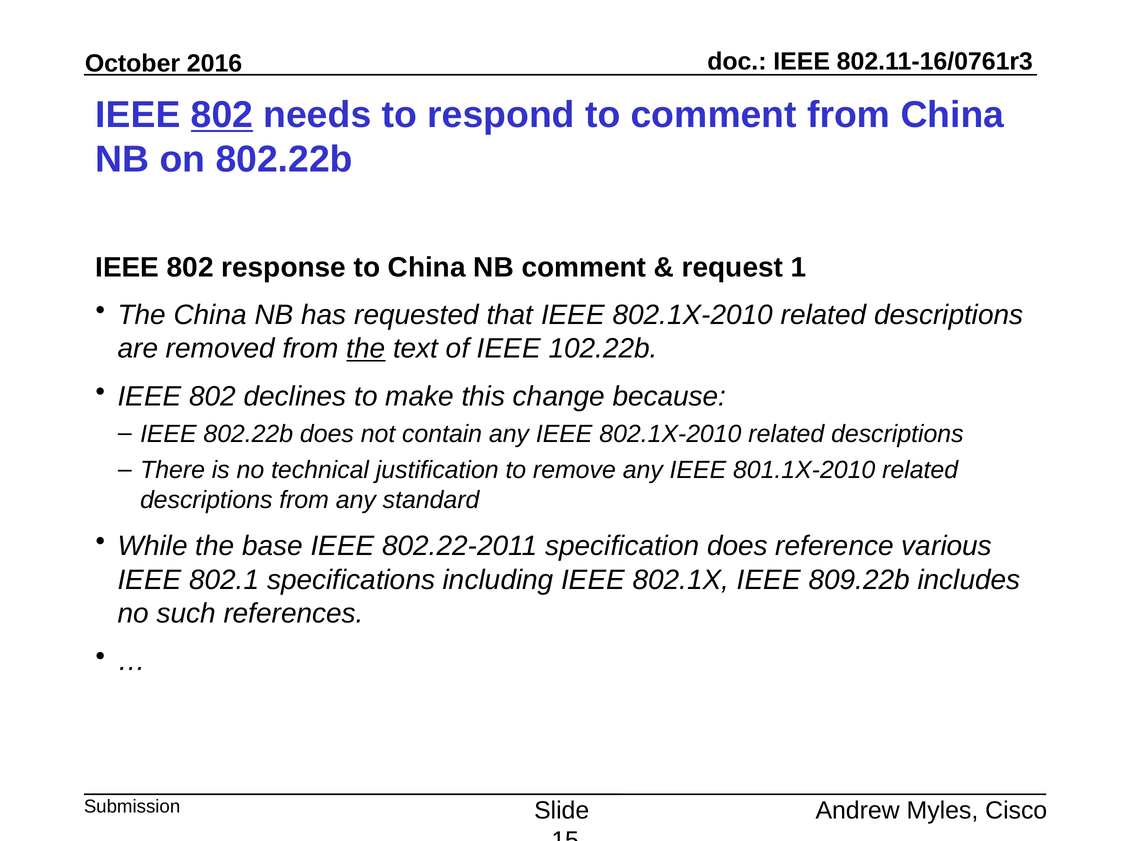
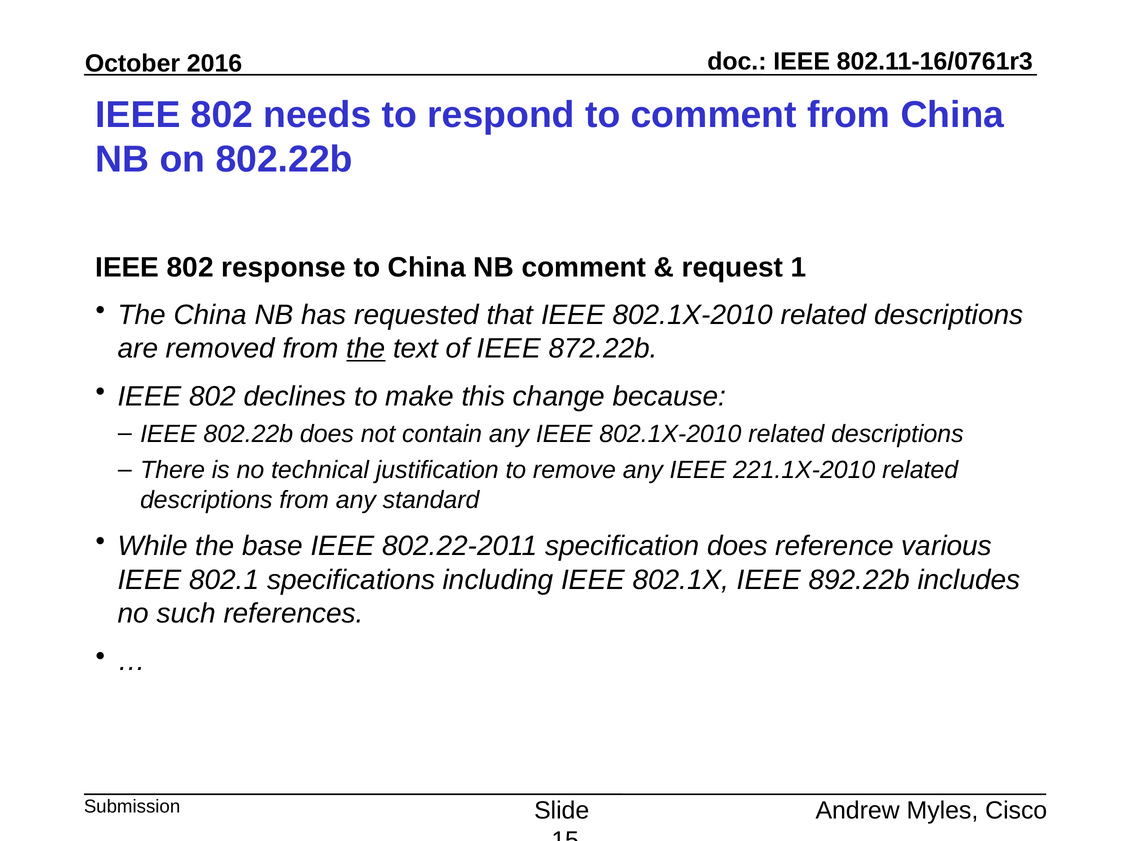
802 underline: present -> none (222, 115)
102.22b: 102.22b -> 872.22b (603, 349)
801.1X-2010: 801.1X-2010 -> 221.1X-2010 (804, 470)
809.22b: 809.22b -> 892.22b (859, 580)
